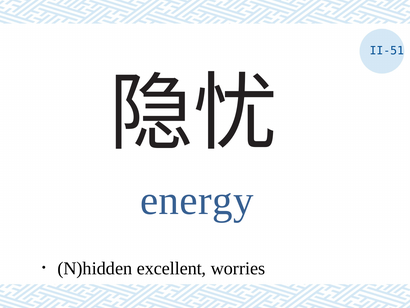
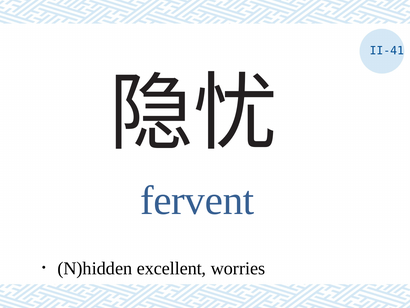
II-51: II-51 -> II-41 (387, 51)
energy: energy -> fervent (197, 200)
